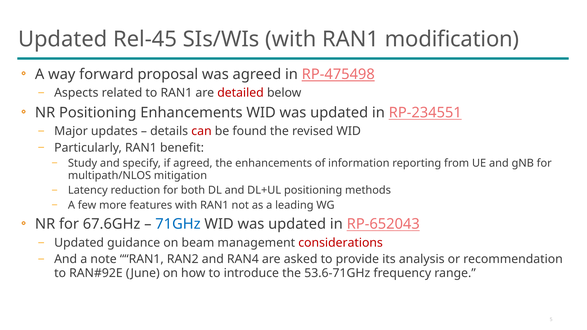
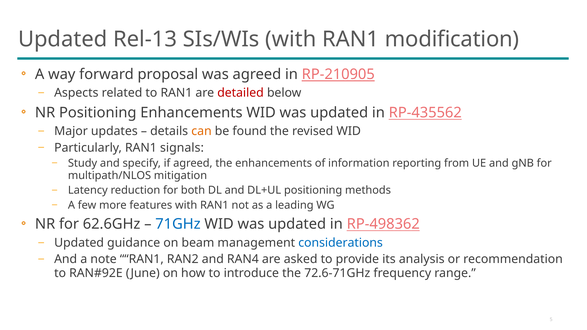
Rel-45: Rel-45 -> Rel-13 (145, 39)
RP-475498: RP-475498 -> RP-210905 (338, 74)
RP-234551: RP-234551 -> RP-435562 (425, 113)
can colour: red -> orange (201, 131)
benefit: benefit -> signals (182, 148)
67.6GHz: 67.6GHz -> 62.6GHz (112, 224)
RP-652043: RP-652043 -> RP-498362 (383, 224)
considerations colour: red -> blue (341, 243)
53.6-71GHz: 53.6-71GHz -> 72.6-71GHz (337, 273)
